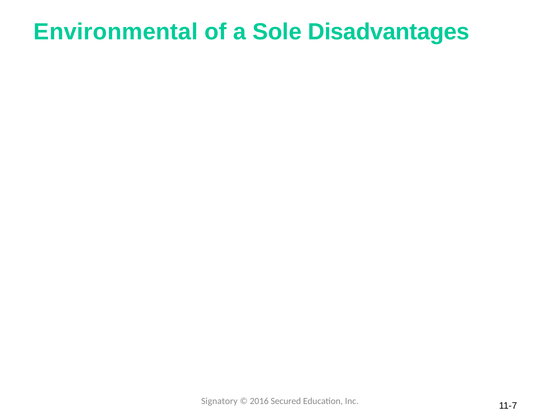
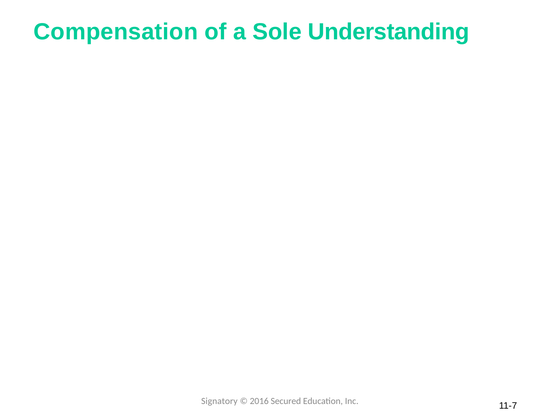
Environmental: Environmental -> Compensation (116, 32)
Disadvantages: Disadvantages -> Understanding (389, 32)
